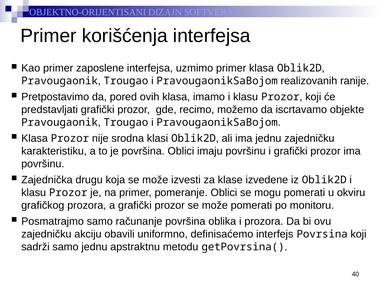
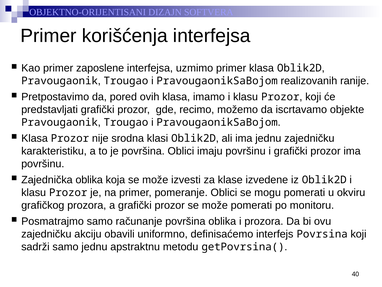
Zajednička drugu: drugu -> oblika (89, 179)
